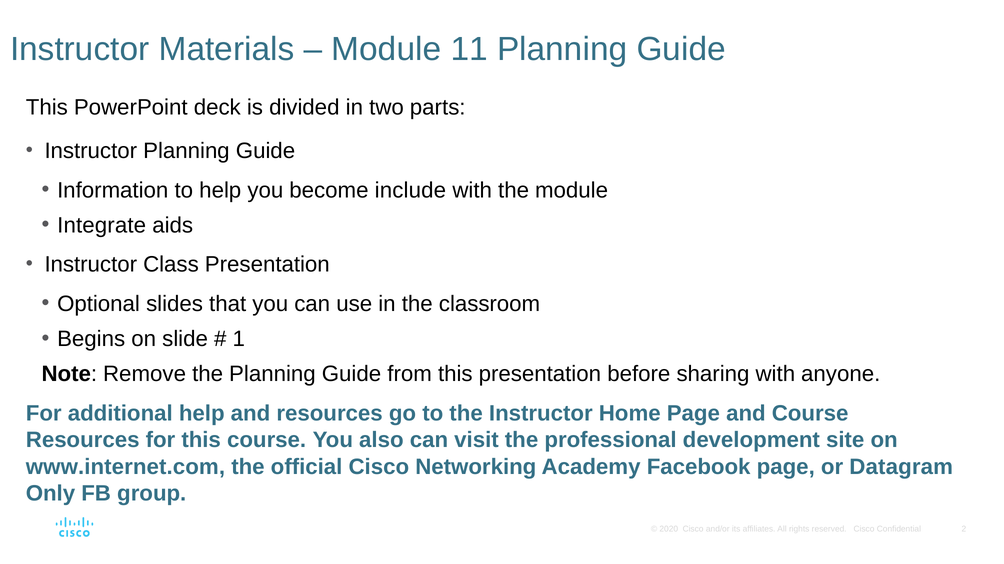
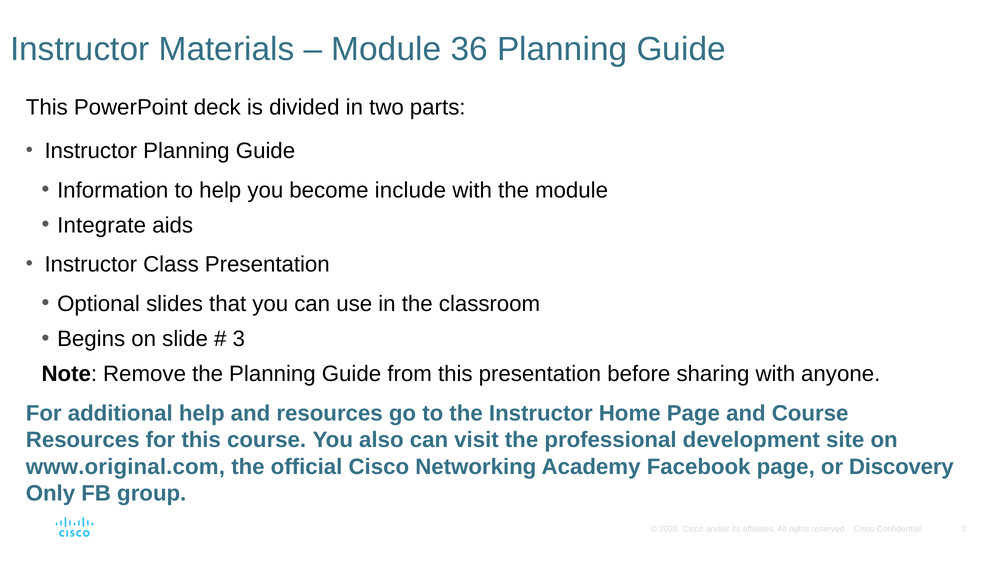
11: 11 -> 36 (469, 49)
1: 1 -> 3 (239, 339)
www.internet.com: www.internet.com -> www.original.com (125, 467)
Datagram: Datagram -> Discovery (901, 467)
